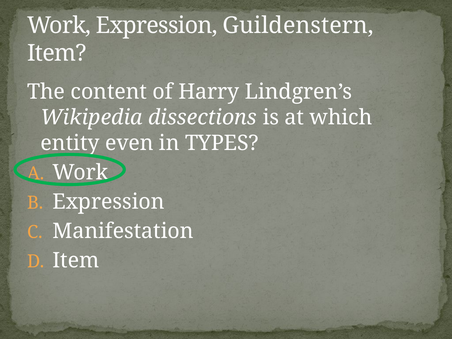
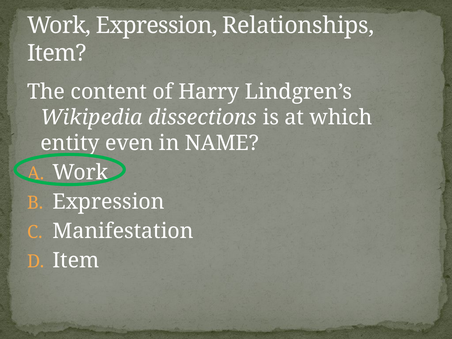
Guildenstern: Guildenstern -> Relationships (298, 25)
TYPES: TYPES -> NAME (222, 143)
